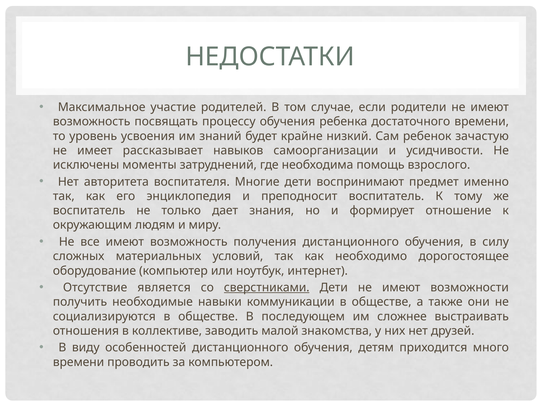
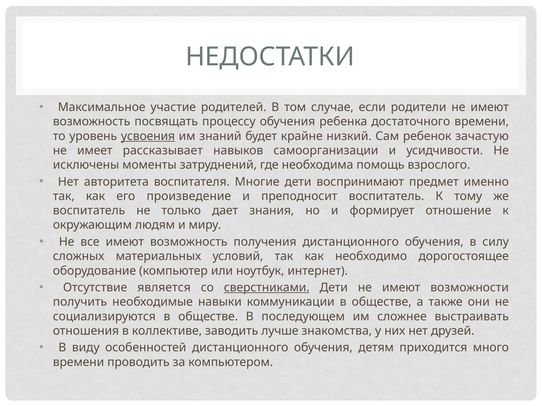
усвоения underline: none -> present (148, 136)
энциклопедия: энциклопедия -> произведение (189, 196)
малой: малой -> лучше (280, 331)
